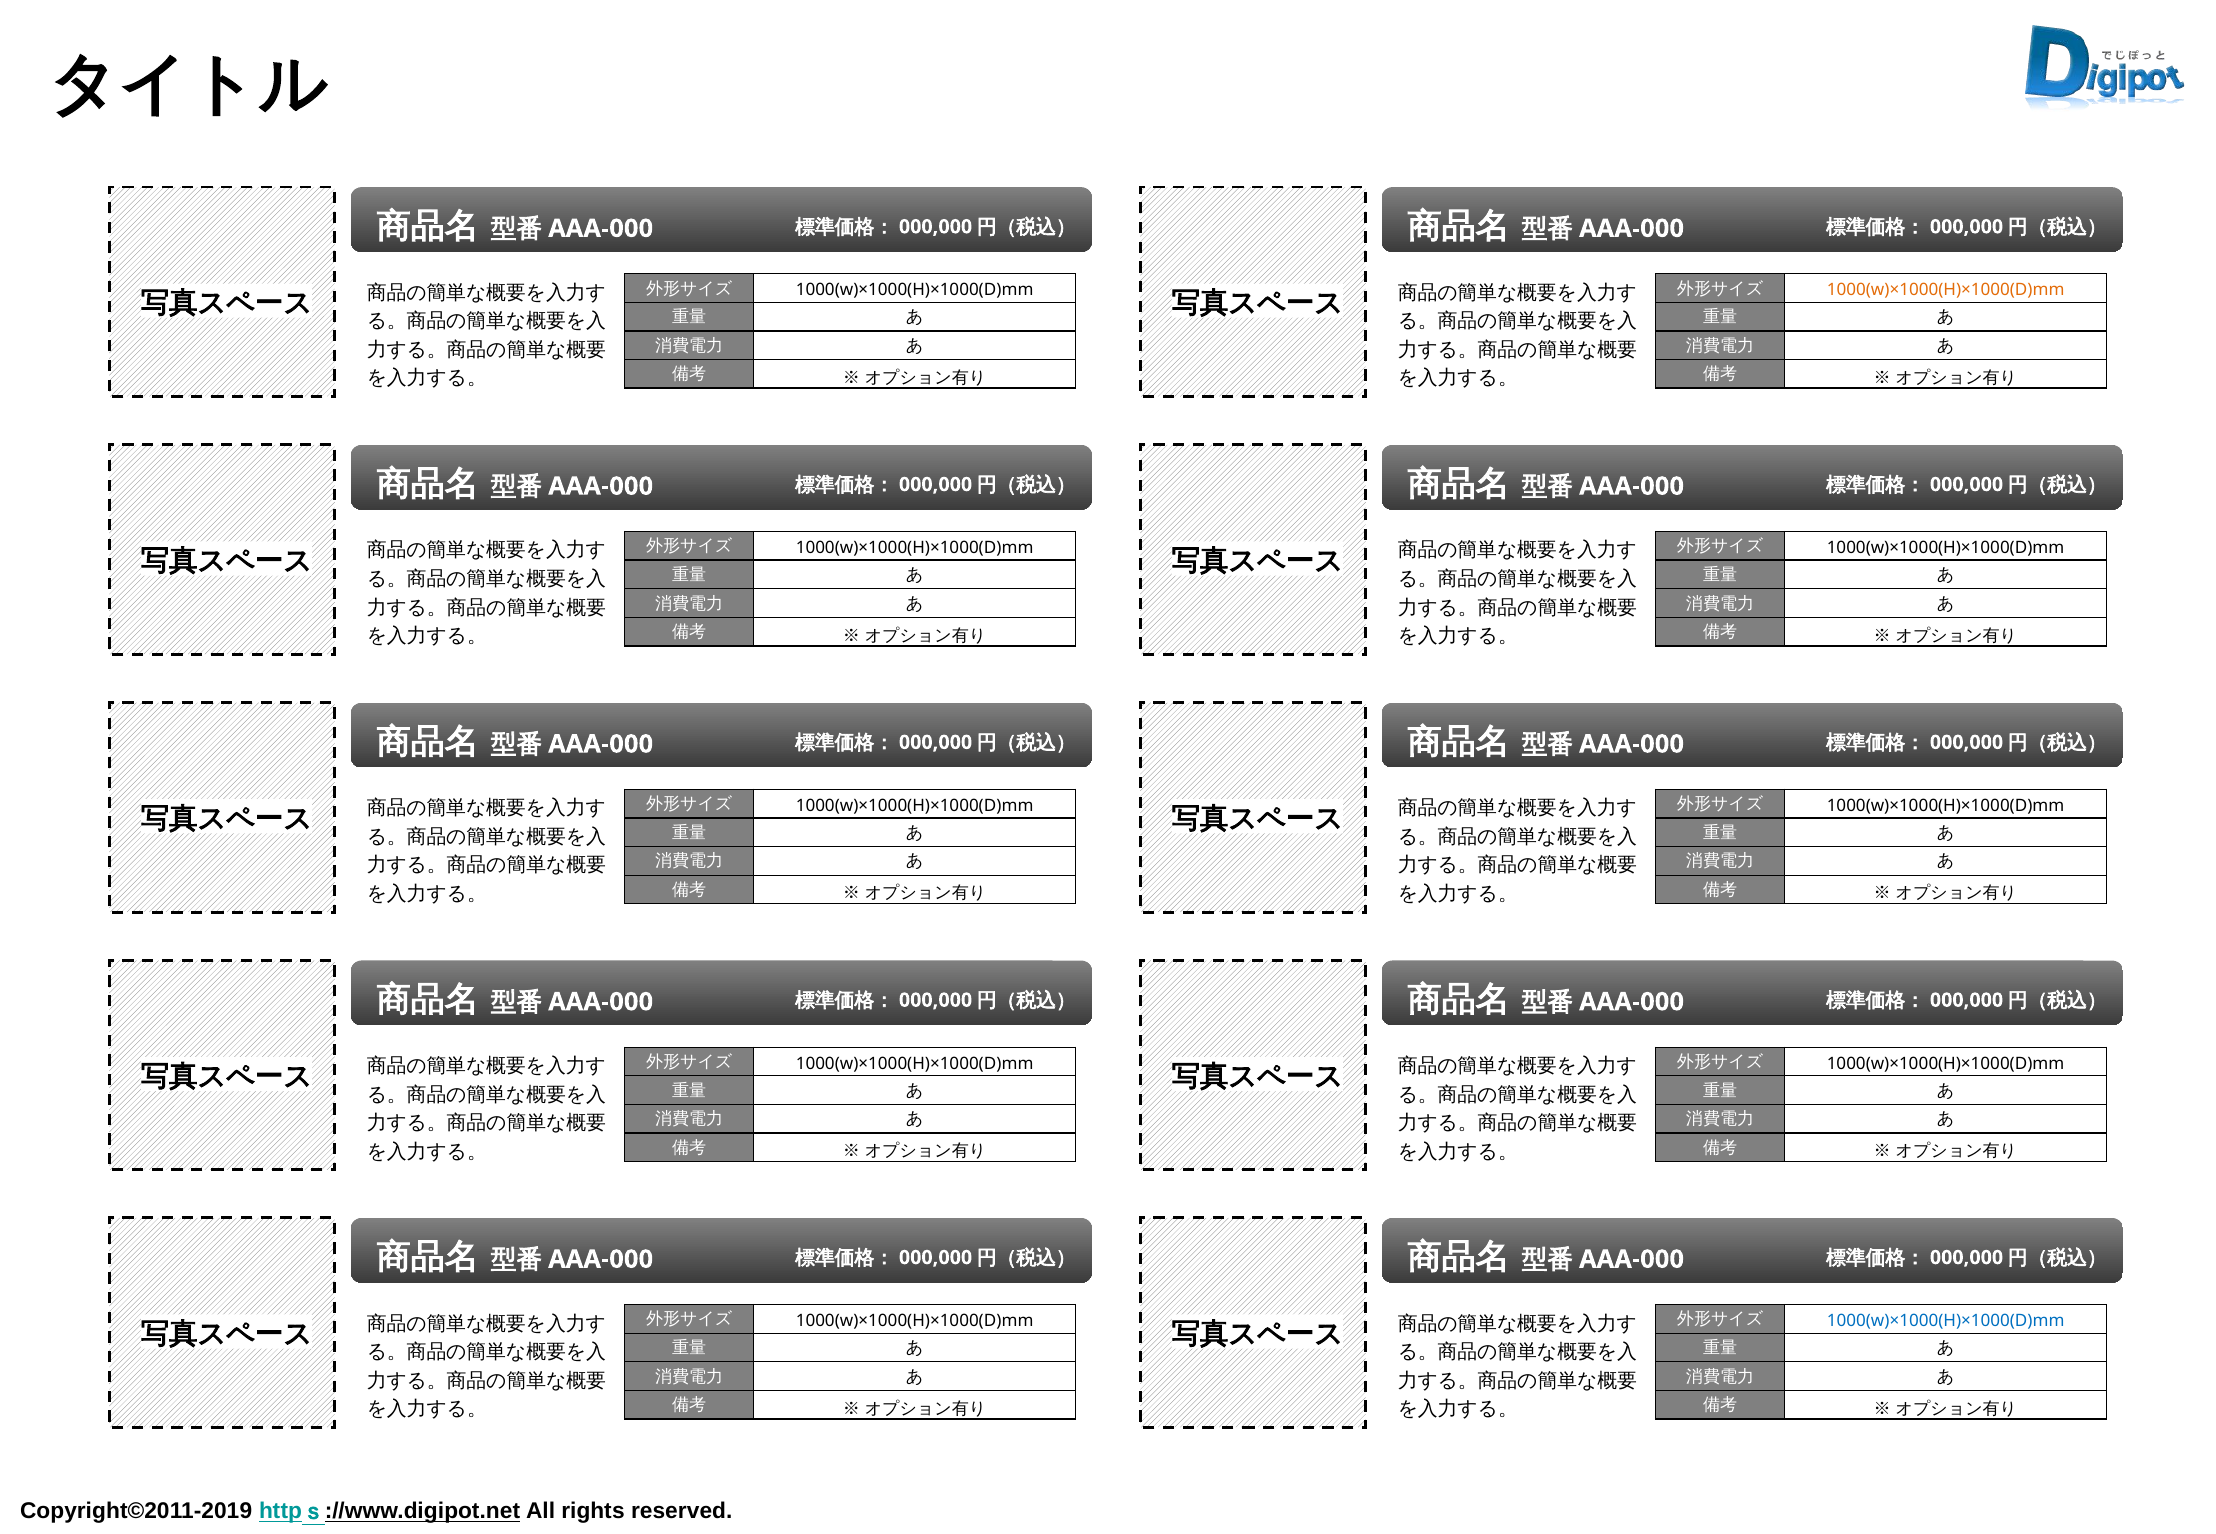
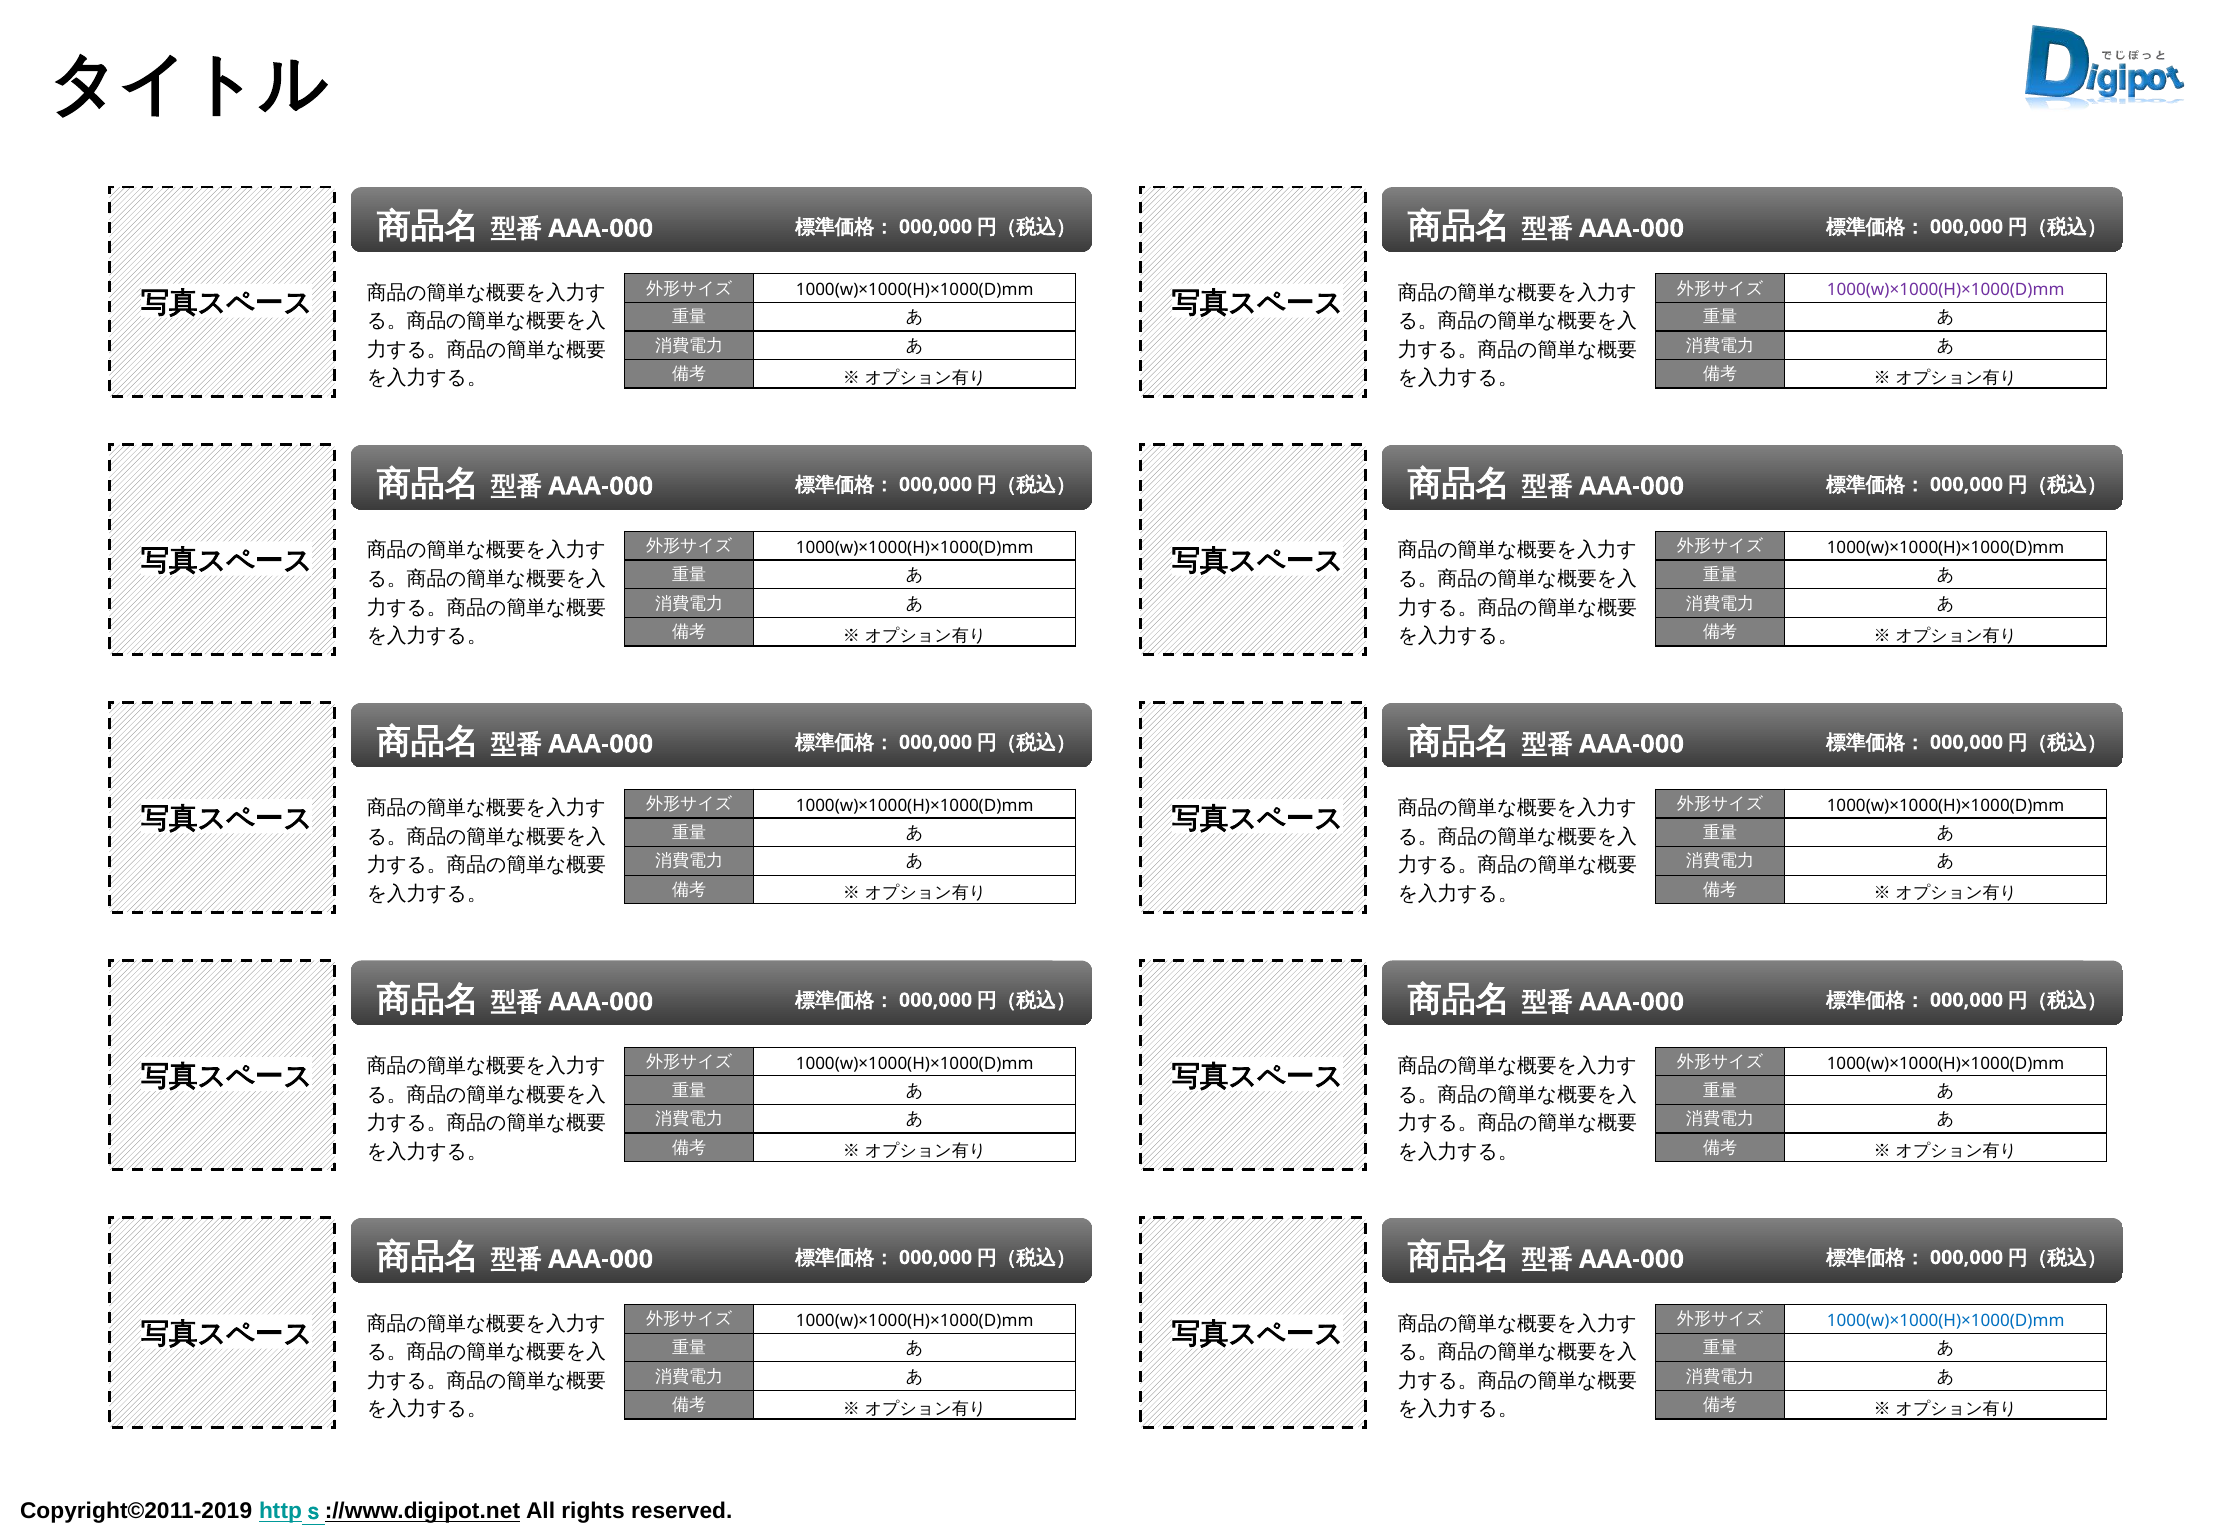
1000(w)×1000(H)×1000(D)mm colour: orange -> purple (1946, 290)
